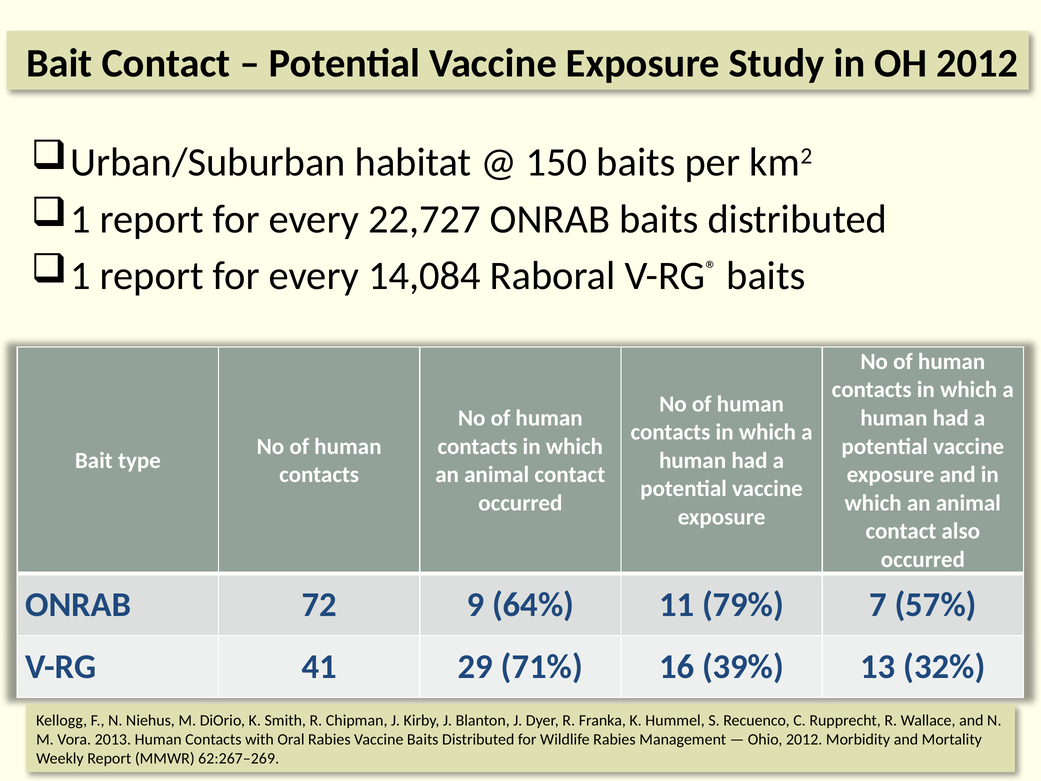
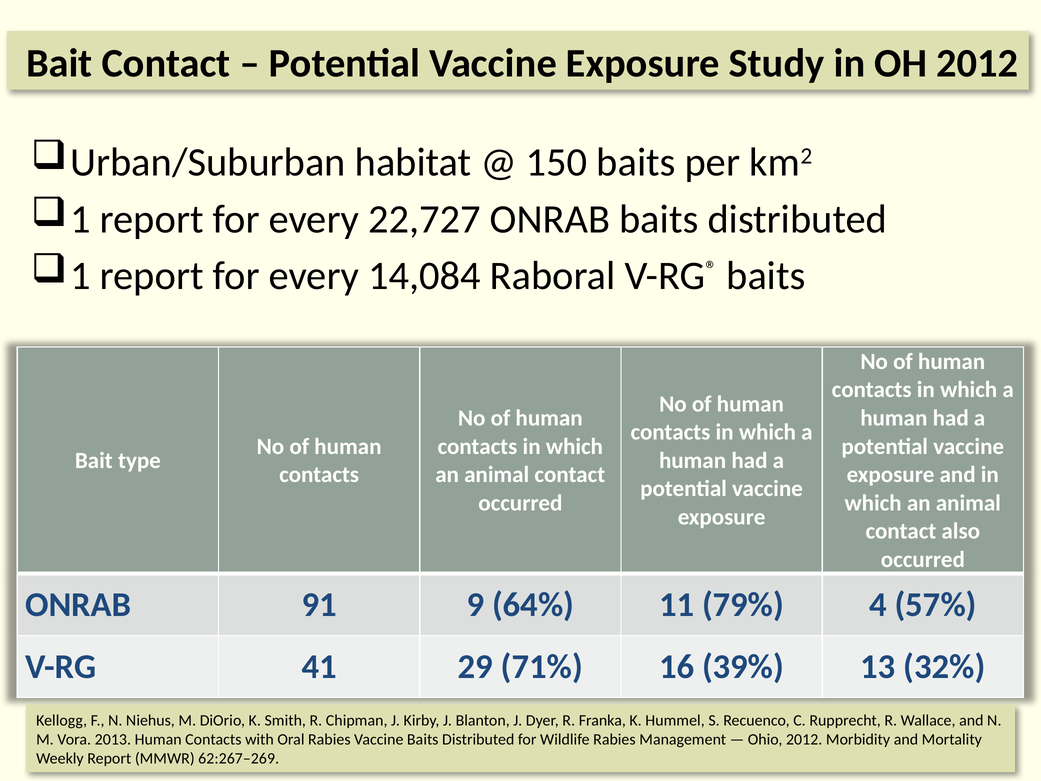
72: 72 -> 91 (319, 605)
7: 7 -> 4 (878, 605)
